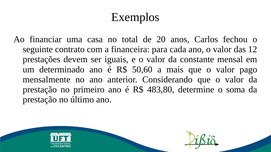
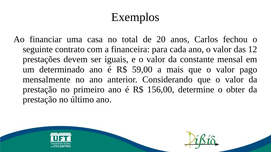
50,60: 50,60 -> 59,00 (142, 70)
483,80: 483,80 -> 156,00 (161, 90)
soma: soma -> obter (236, 90)
